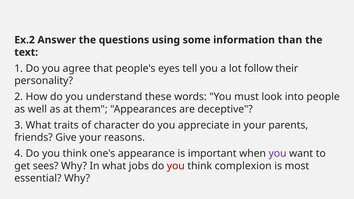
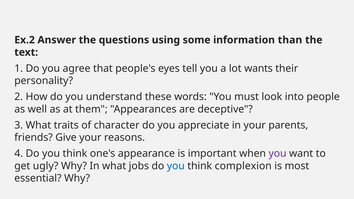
follow: follow -> wants (258, 68)
sees: sees -> ugly (46, 166)
you colour: red -> blue (176, 166)
